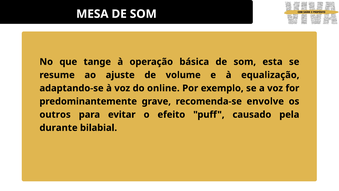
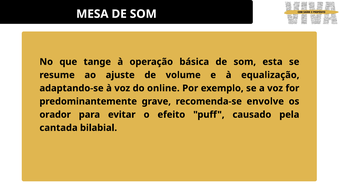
outros: outros -> orador (55, 114)
durante: durante -> cantada (59, 128)
